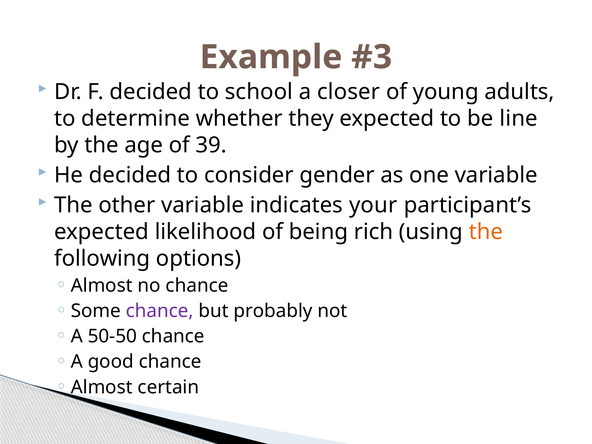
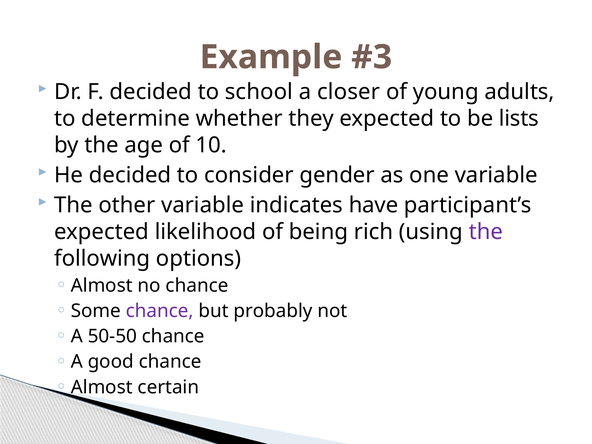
line: line -> lists (519, 118)
39: 39 -> 10 (211, 145)
your: your -> have (373, 205)
the colour: orange -> purple (486, 232)
